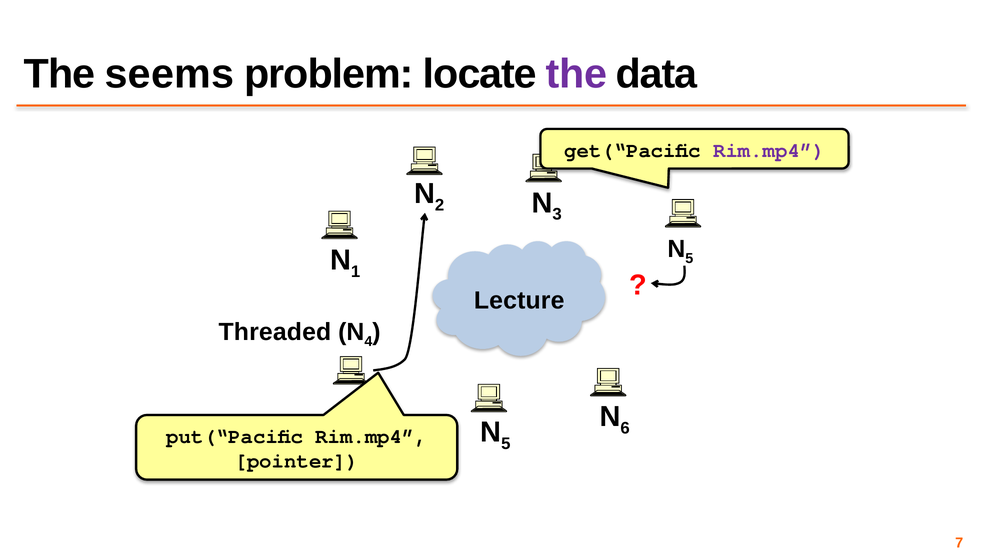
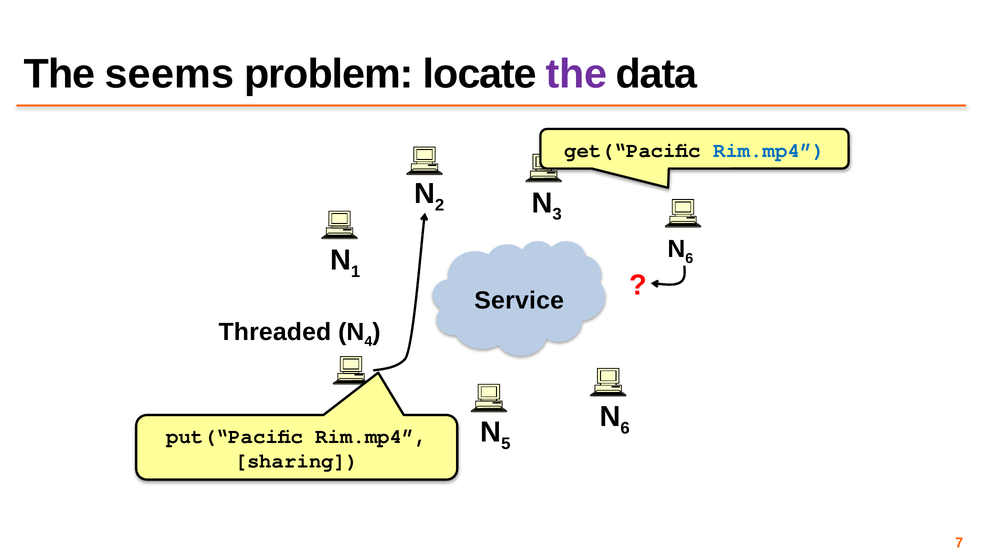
Rim.mp4 colour: purple -> blue (769, 150)
5: 5 -> 6 (689, 258)
Lecture: Lecture -> Service (519, 300)
pointer: pointer -> sharing (297, 461)
